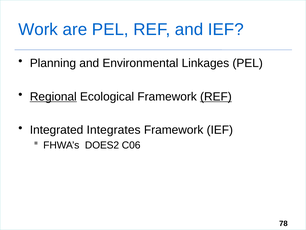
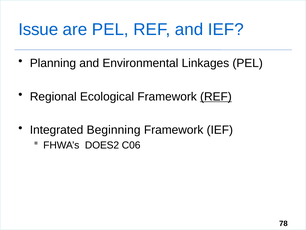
Work: Work -> Issue (38, 29)
Regional underline: present -> none (53, 96)
Integrates: Integrates -> Beginning (114, 130)
